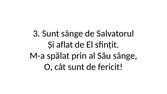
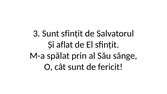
Sunt sânge: sânge -> sfințit (72, 33)
